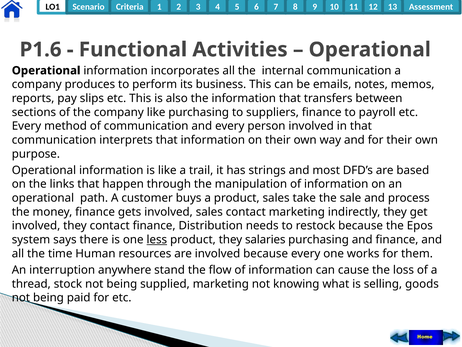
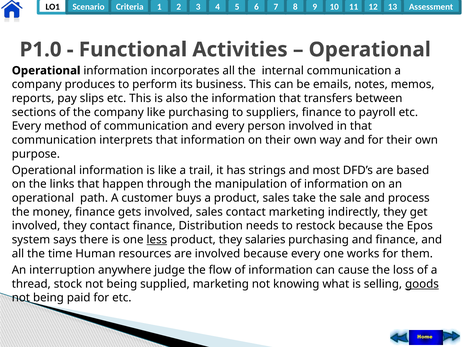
P1.6: P1.6 -> P1.0 (41, 50)
stand: stand -> judge (170, 270)
goods underline: none -> present (422, 284)
